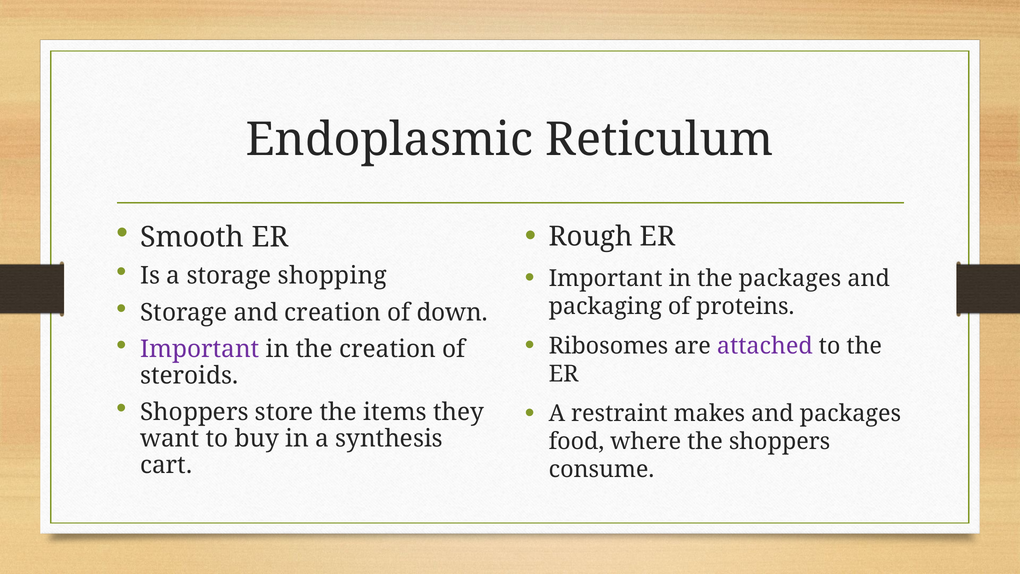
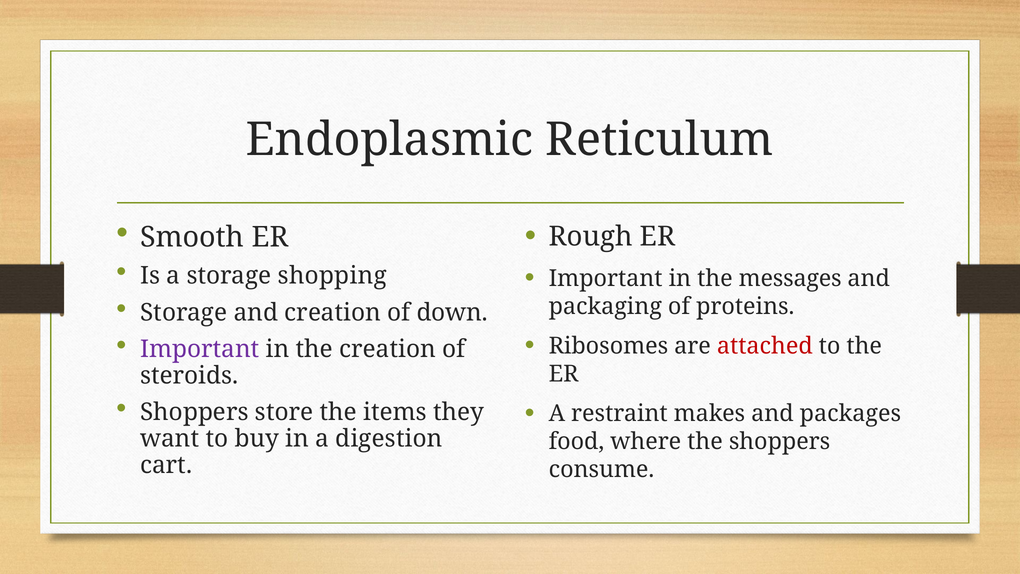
the packages: packages -> messages (790, 278)
attached colour: purple -> red (765, 346)
synthesis: synthesis -> digestion (389, 439)
